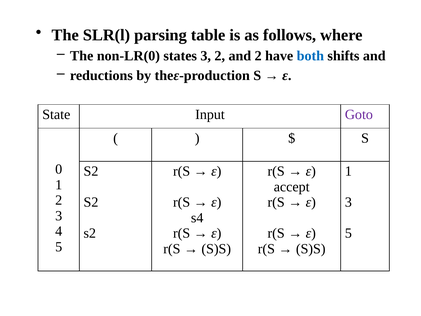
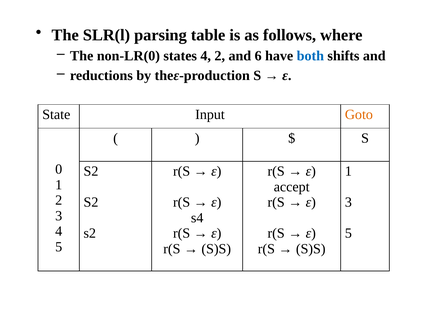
states 3: 3 -> 4 (206, 56)
and 2: 2 -> 6 (258, 56)
Goto colour: purple -> orange (359, 114)
